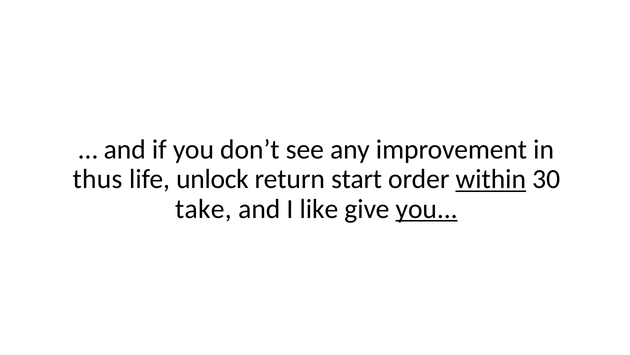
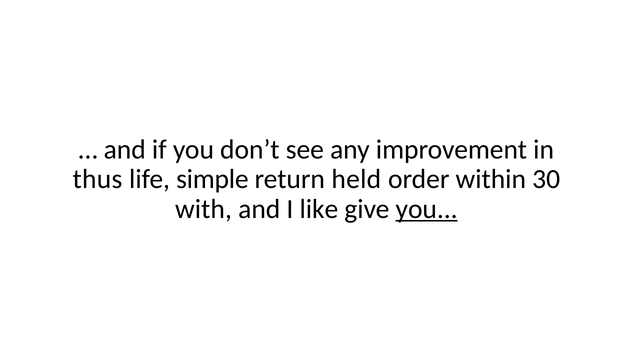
unlock: unlock -> simple (212, 179)
start: start -> held (356, 179)
within underline: present -> none (491, 179)
take: take -> with (203, 209)
